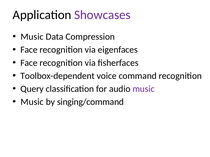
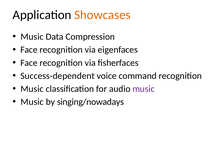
Showcases colour: purple -> orange (102, 15)
Toolbox-dependent: Toolbox-dependent -> Success-dependent (58, 76)
Query: Query -> Music (32, 89)
singing/command: singing/command -> singing/nowadays (90, 102)
